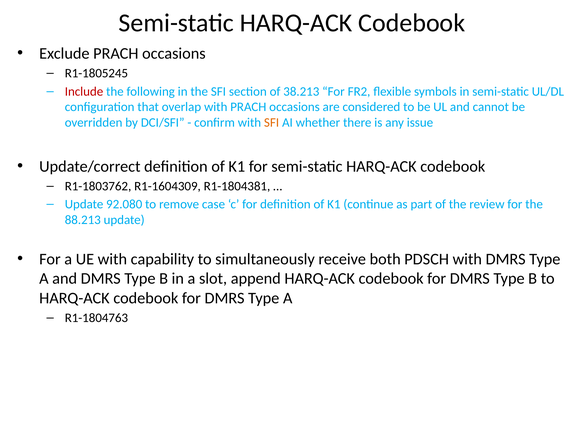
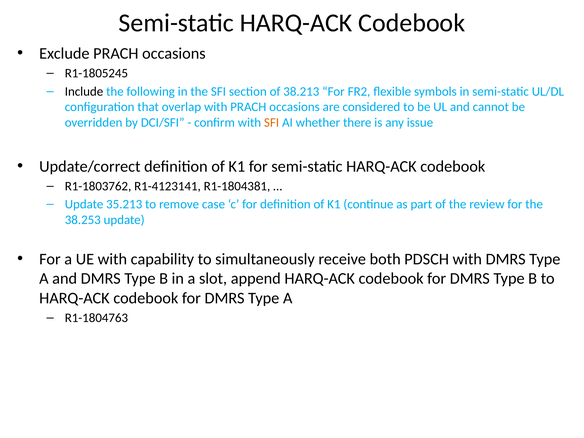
Include colour: red -> black (84, 91)
R1-1604309: R1-1604309 -> R1-4123141 (168, 186)
92.080: 92.080 -> 35.213 (124, 204)
88.213: 88.213 -> 38.253 (83, 220)
